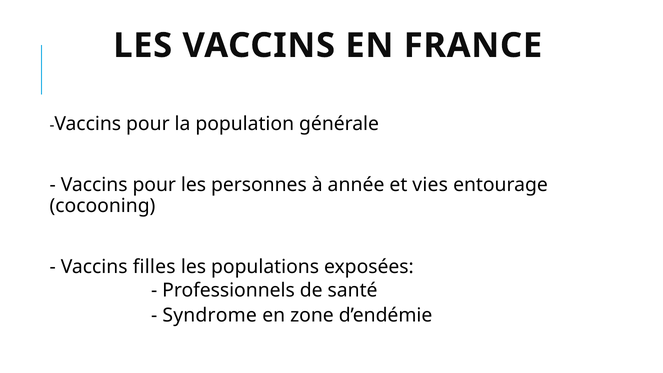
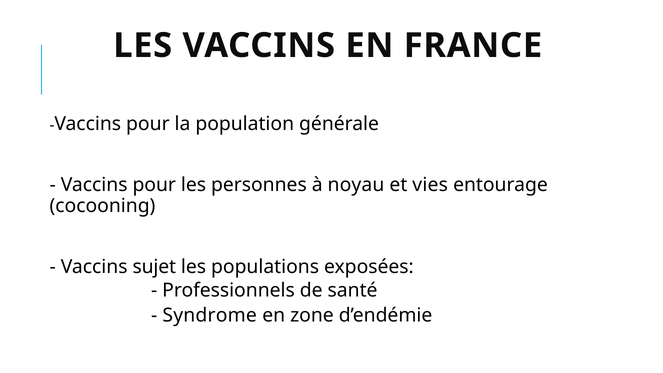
année: année -> noyau (356, 185)
filles: filles -> sujet (154, 267)
